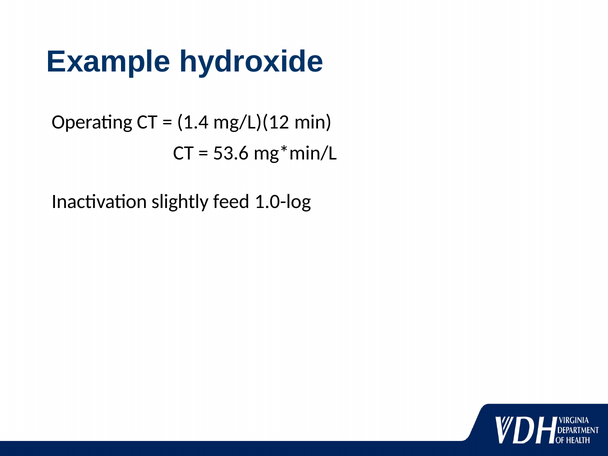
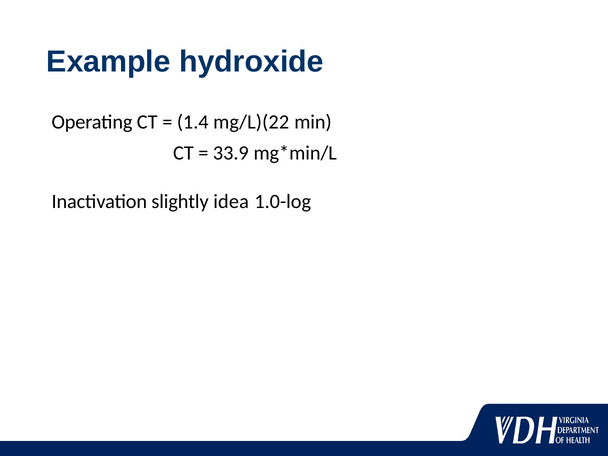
mg/L)(12: mg/L)(12 -> mg/L)(22 (251, 122)
53.6: 53.6 -> 33.9 (231, 153)
feed: feed -> idea (231, 202)
